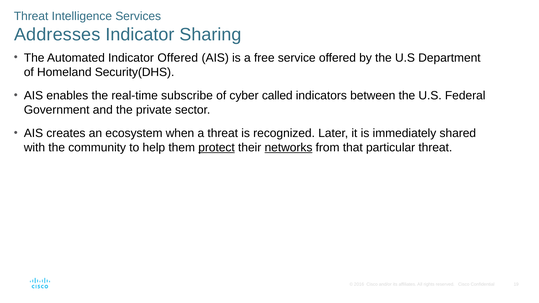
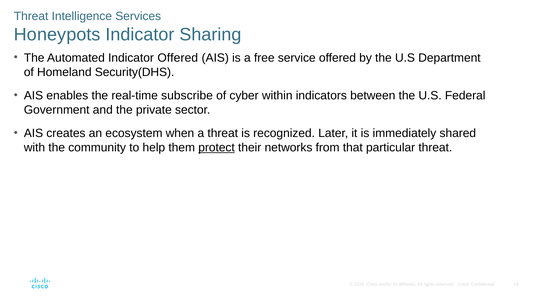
Addresses: Addresses -> Honeypots (57, 34)
called: called -> within (277, 96)
networks underline: present -> none (289, 148)
